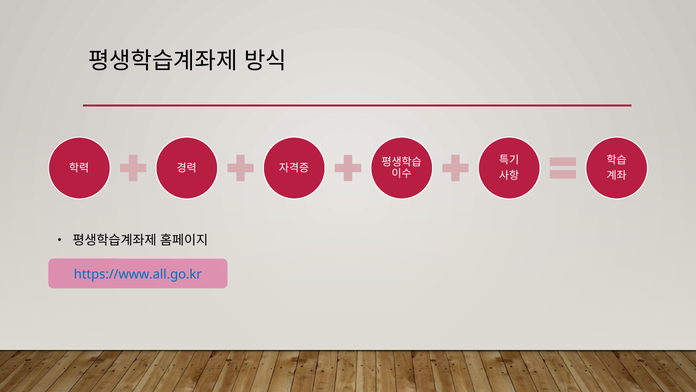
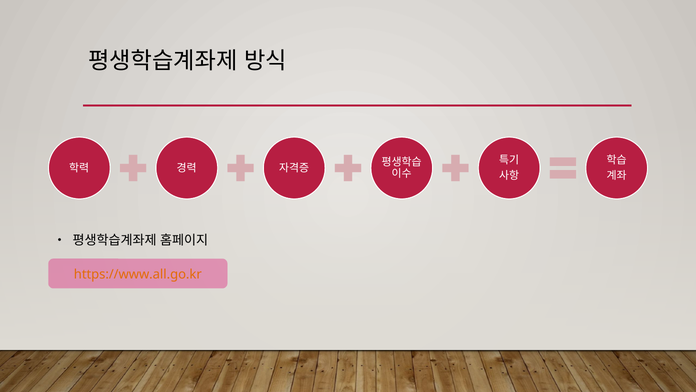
https://www.all.go.kr colour: blue -> orange (138, 274)
